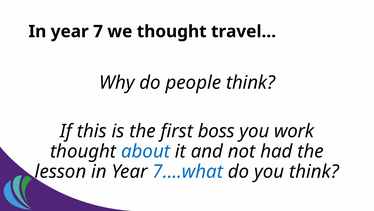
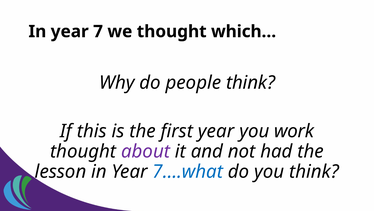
travel…: travel… -> which… (244, 31)
first boss: boss -> year (216, 131)
about colour: blue -> purple (146, 151)
